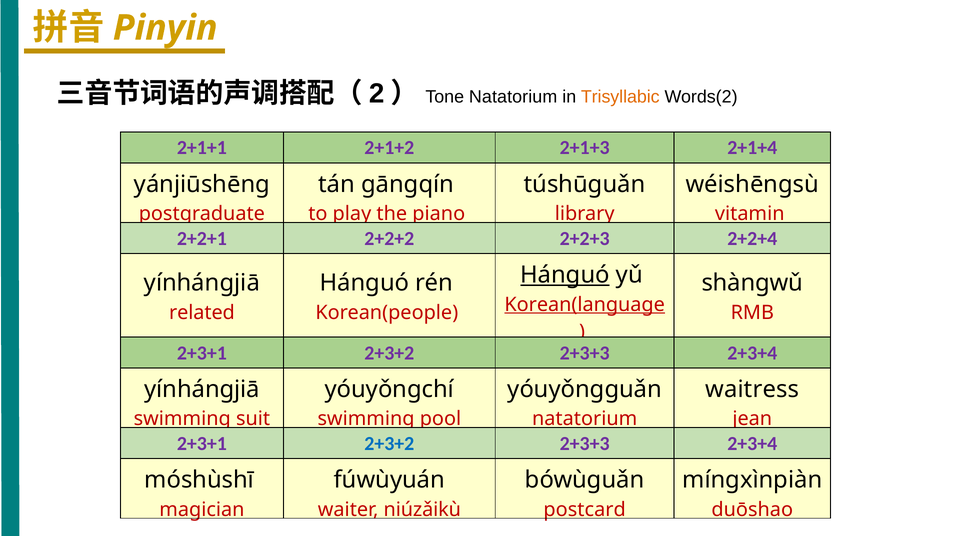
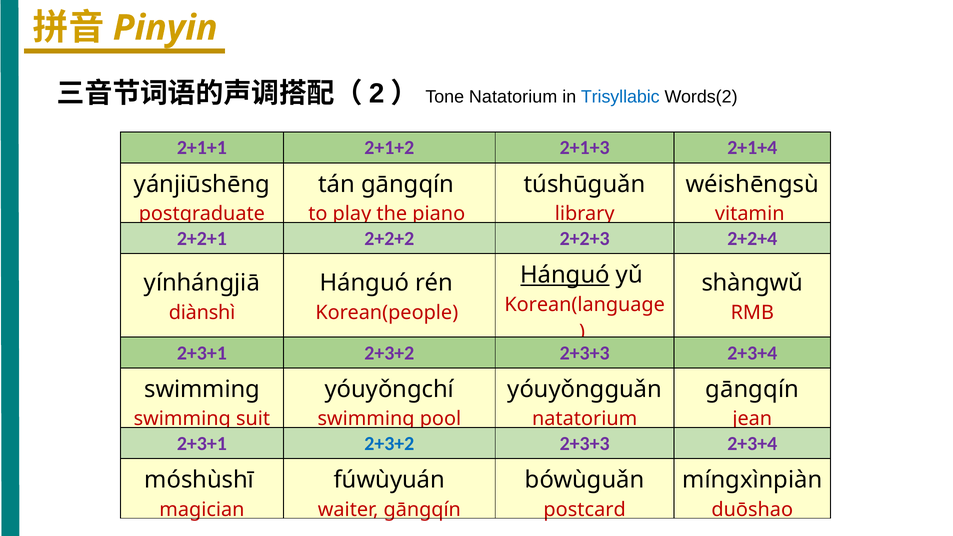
Trisyllabic colour: orange -> blue (620, 97)
Korean(language underline: present -> none (585, 304)
related: related -> diànshì (202, 313)
yínhánɡjiā: yínhánɡjiā -> swimming (202, 389)
waitress: waitress -> ɡānɡqín (752, 389)
waiter niúzǎikù: niúzǎikù -> ɡānɡqín (422, 510)
